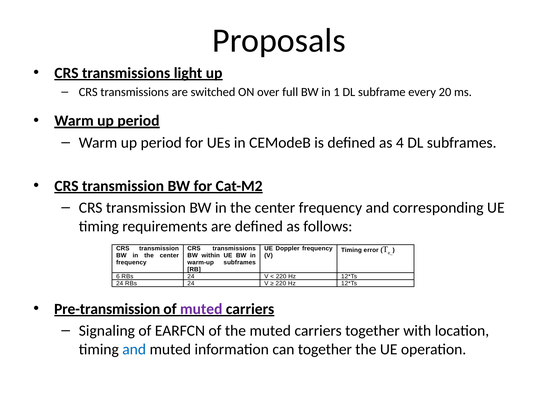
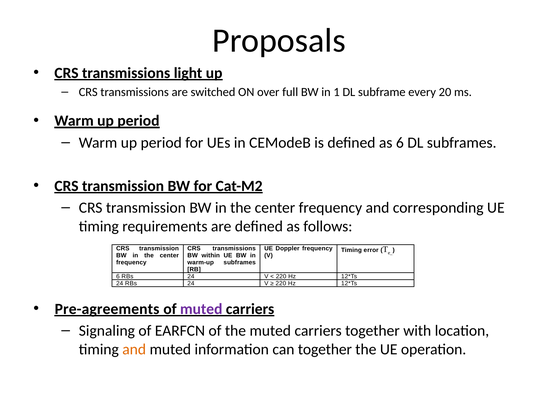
as 4: 4 -> 6 (400, 142)
Pre-transmission: Pre-transmission -> Pre-agreements (107, 309)
and colour: blue -> orange (134, 349)
